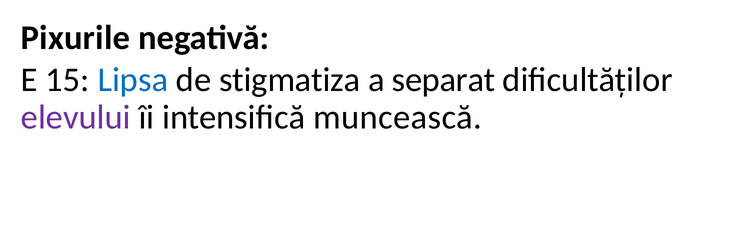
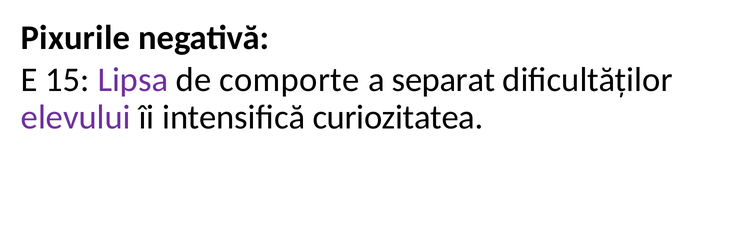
Lipsa colour: blue -> purple (133, 80)
stigmatiza: stigmatiza -> comporte (289, 80)
muncească: muncească -> curiozitatea (398, 117)
